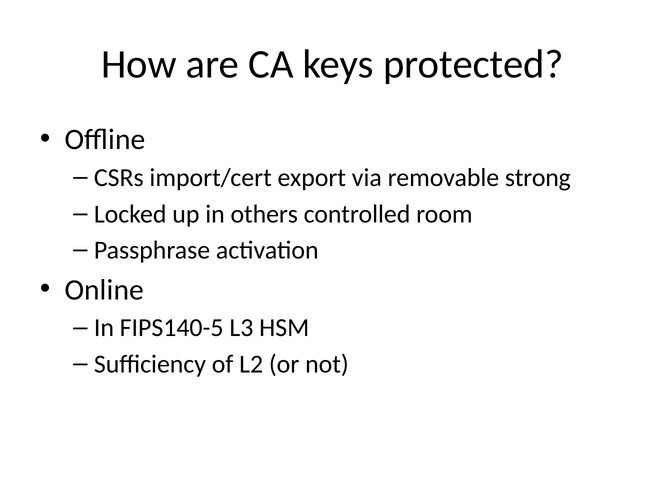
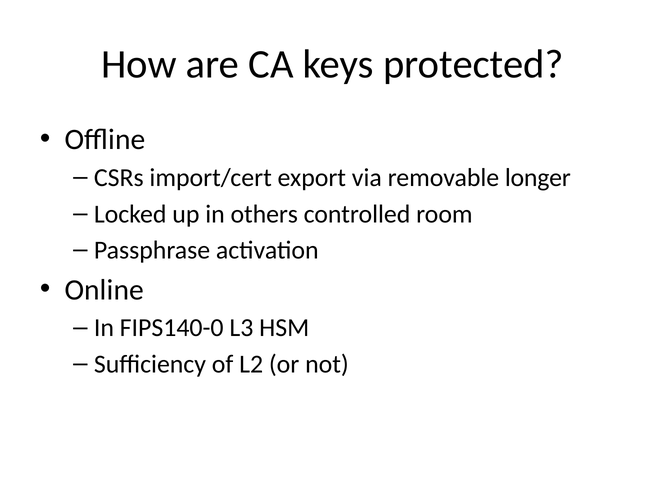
strong: strong -> longer (538, 178)
FIPS140-5: FIPS140-5 -> FIPS140-0 (172, 328)
